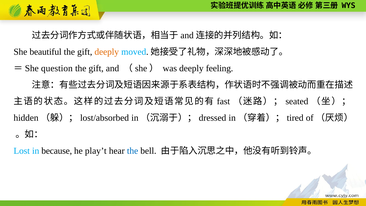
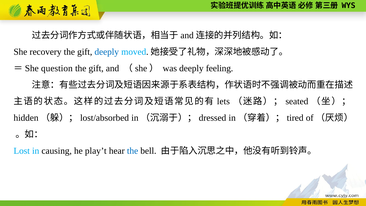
beautiful: beautiful -> recovery (46, 52)
deeply colour: orange -> blue (107, 52)
fast: fast -> lets (223, 101)
because: because -> causing (57, 151)
